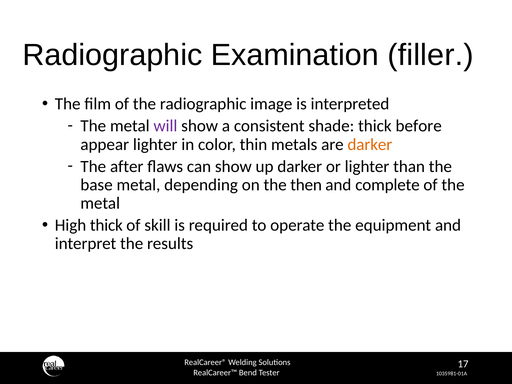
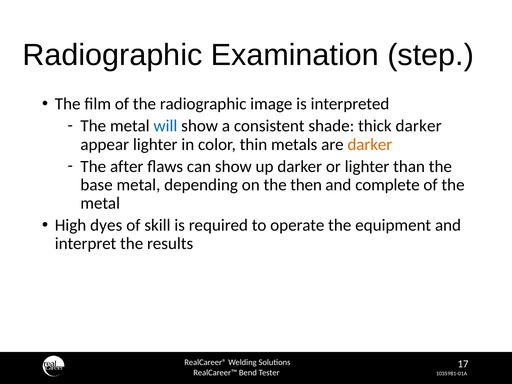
filler: filler -> step (431, 55)
will colour: purple -> blue (165, 126)
thick before: before -> darker (419, 126)
High thick: thick -> dyes (106, 225)
